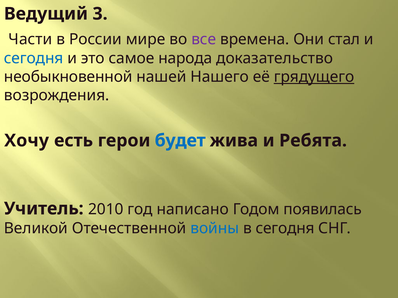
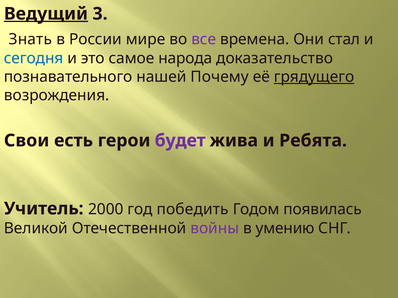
Ведущий underline: none -> present (46, 14)
Части: Части -> Знать (30, 39)
необыкновенной: необыкновенной -> познавательного (68, 77)
Нашего: Нашего -> Почему (220, 77)
Хочу: Хочу -> Свои (27, 141)
будет colour: blue -> purple (180, 141)
2010: 2010 -> 2000 (106, 210)
написано: написано -> победить (193, 210)
войны colour: blue -> purple (215, 229)
в сегодня: сегодня -> умению (285, 229)
